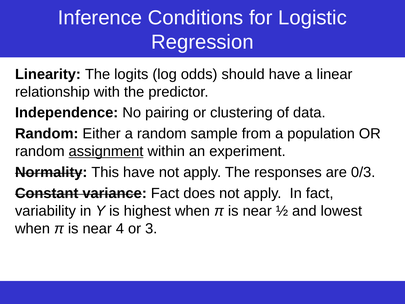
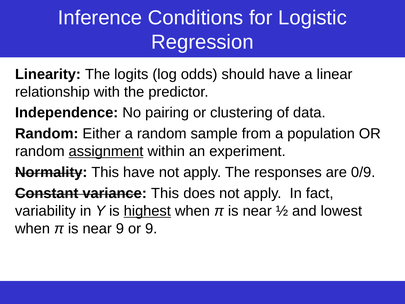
0/3: 0/3 -> 0/9 (363, 172)
variance Fact: Fact -> This (165, 193)
highest underline: none -> present (147, 211)
near 4: 4 -> 9 (120, 228)
or 3: 3 -> 9 (151, 228)
